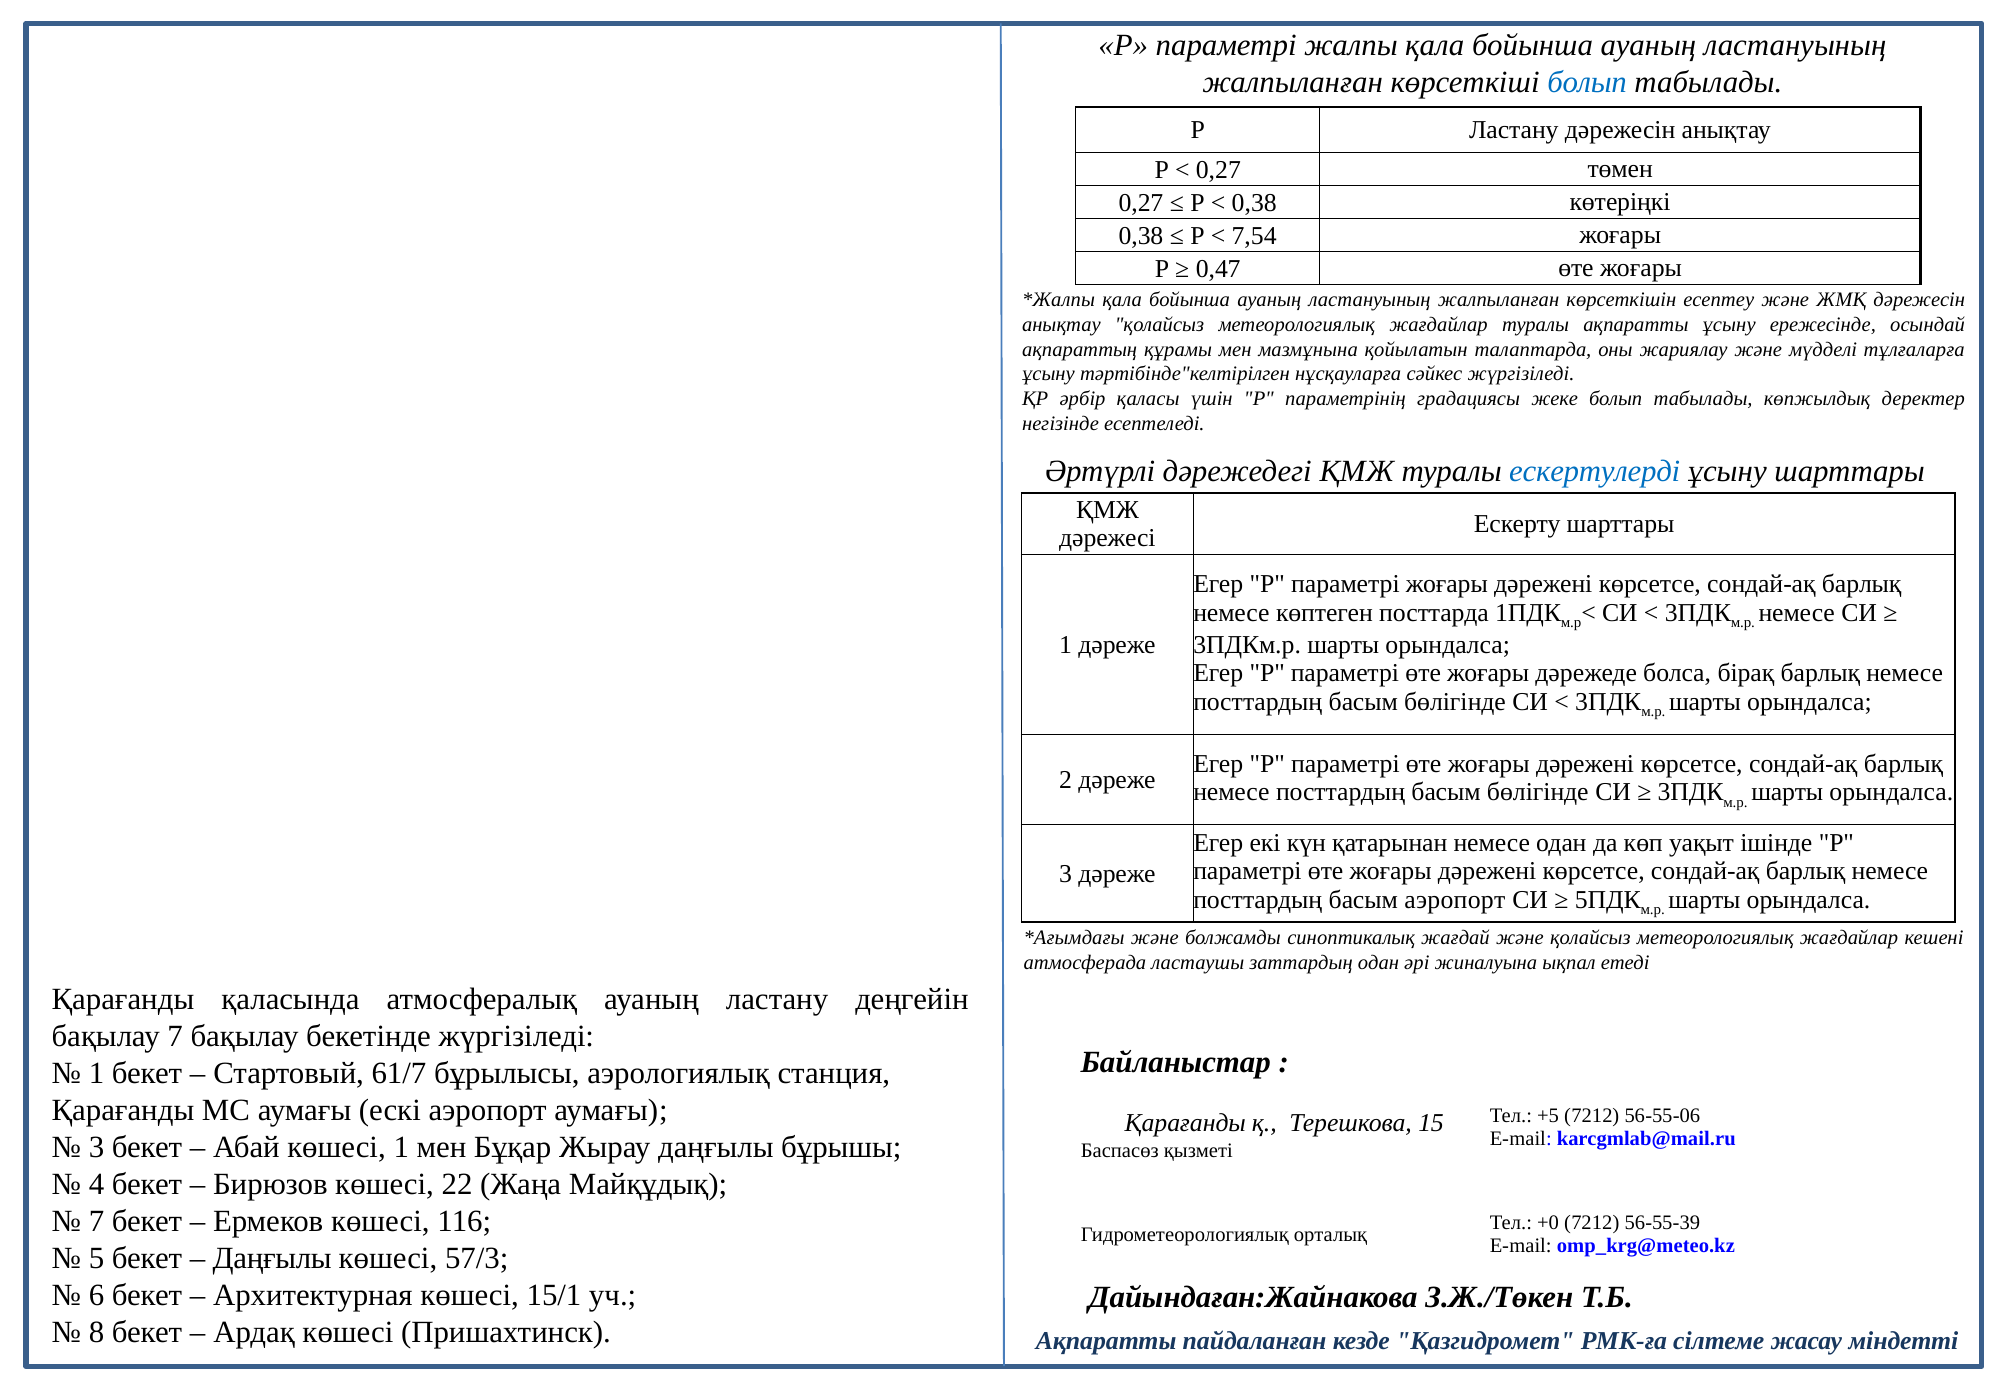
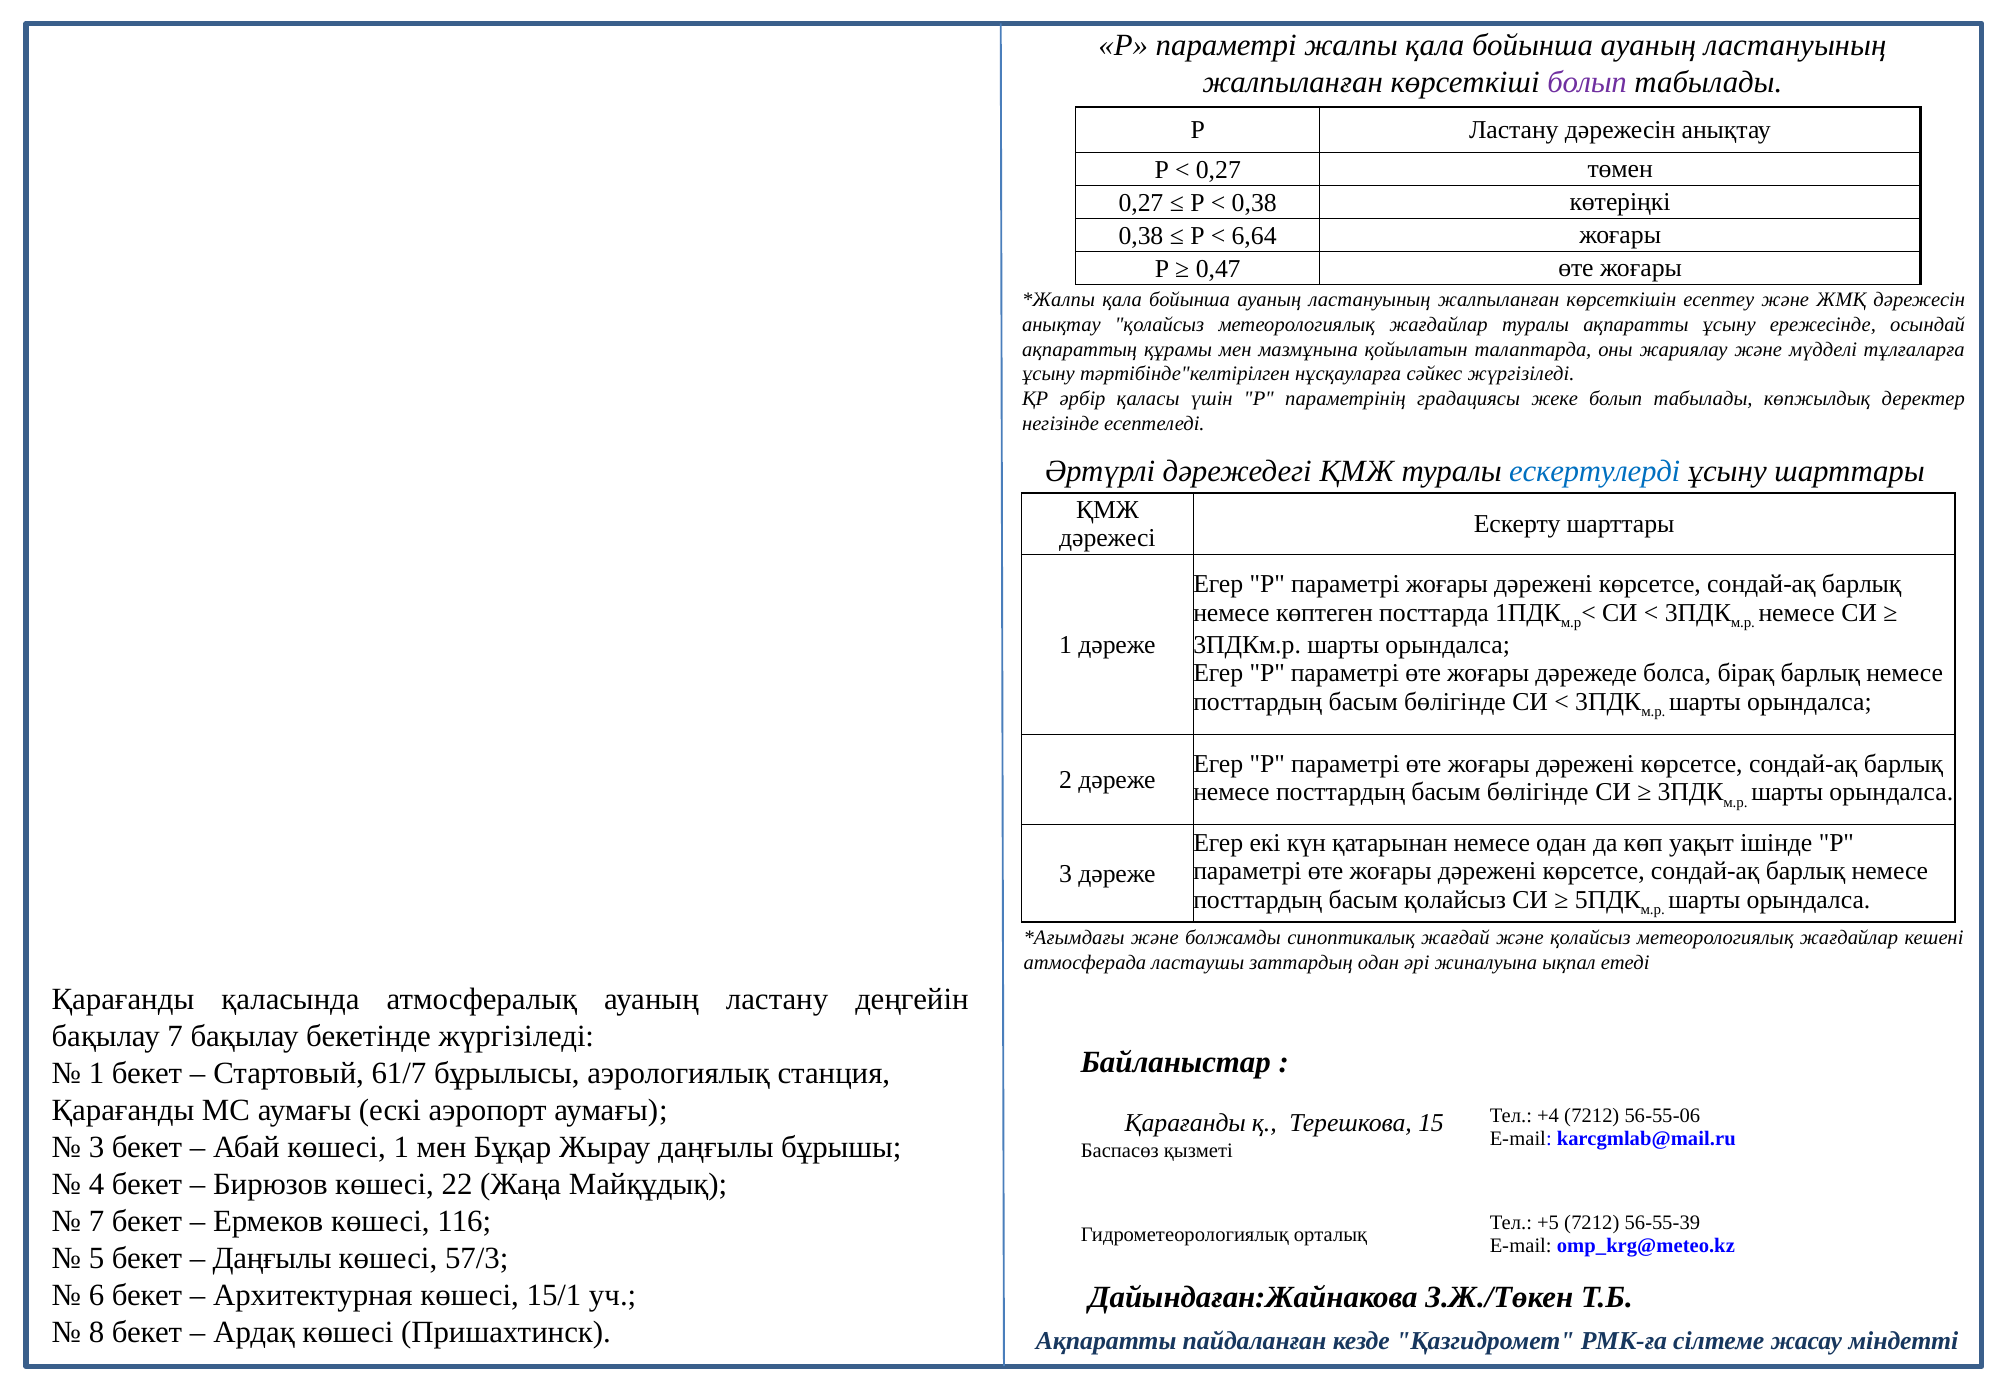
болып colour: blue -> purple (1587, 82)
7,54: 7,54 -> 6,64 (1254, 236)
басым аэропорт: аэропорт -> қолайсыз (1455, 900)
+5: +5 -> +4 (1548, 1116)
+0: +0 -> +5 (1548, 1223)
